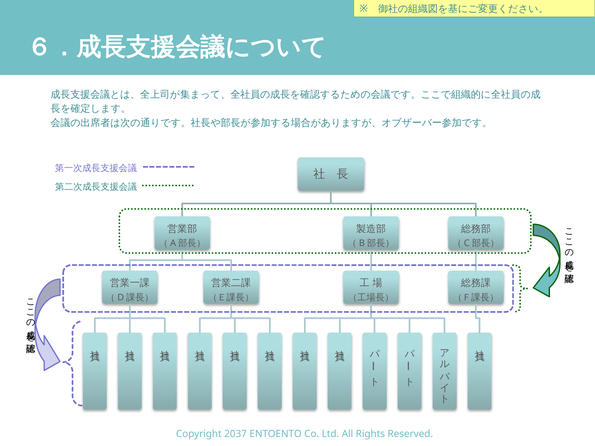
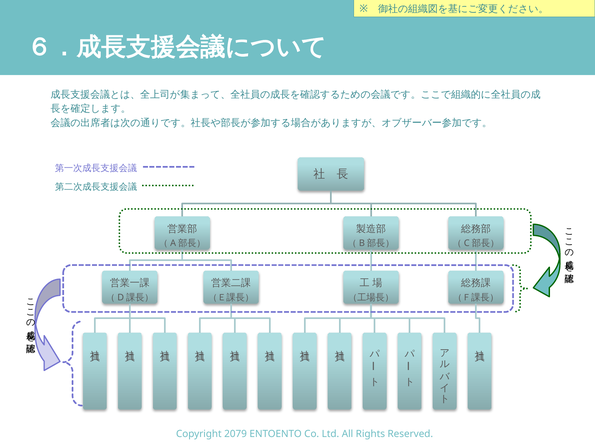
2037: 2037 -> 2079 (236, 434)
